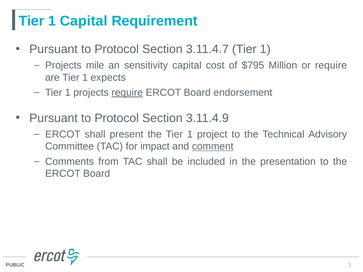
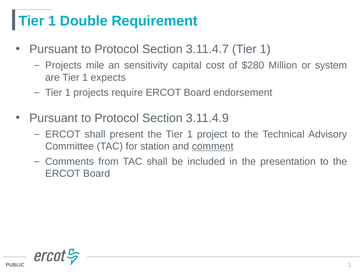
1 Capital: Capital -> Double (84, 21)
$795: $795 -> $280 (253, 65)
or require: require -> system (331, 65)
require underline: present -> none (127, 93)
impact: impact -> station (155, 147)
